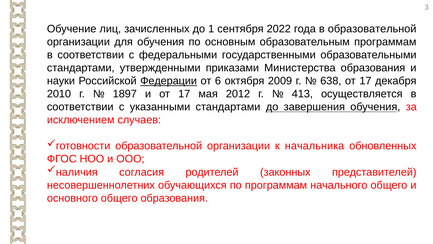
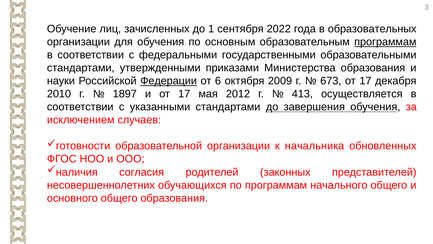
в образовательной: образовательной -> образовательных (372, 29)
программам underline: none -> present (385, 42)
638: 638 -> 673 (331, 81)
